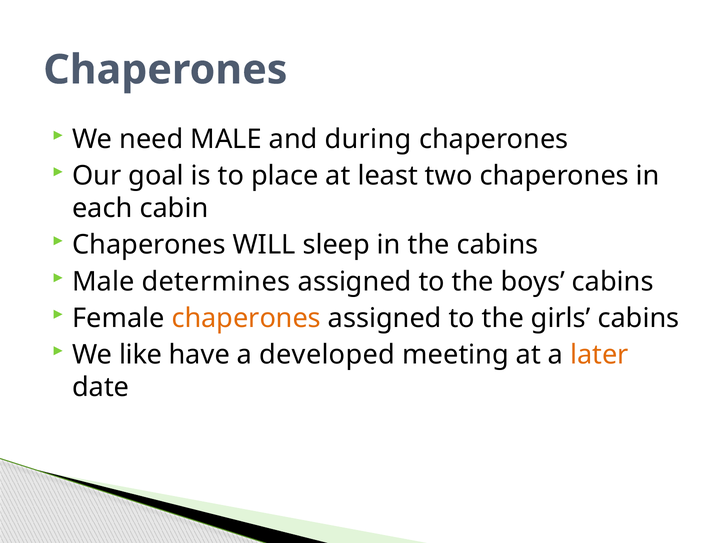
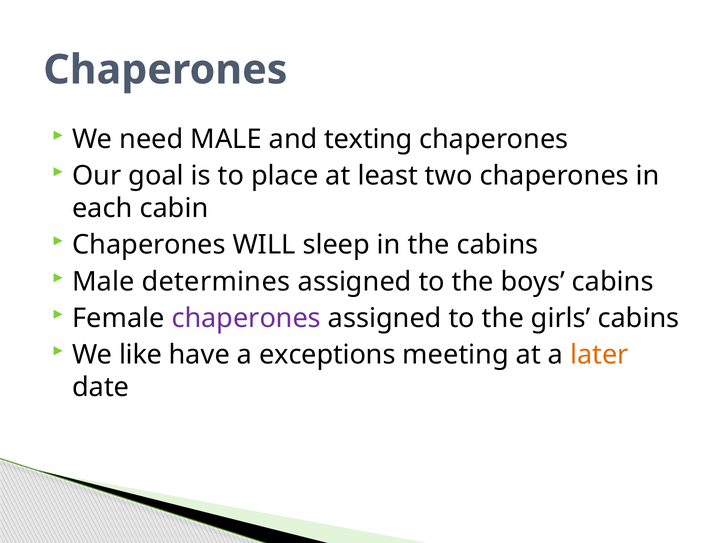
during: during -> texting (368, 139)
chaperones colour: orange -> purple (246, 318)
developed: developed -> exceptions (327, 355)
